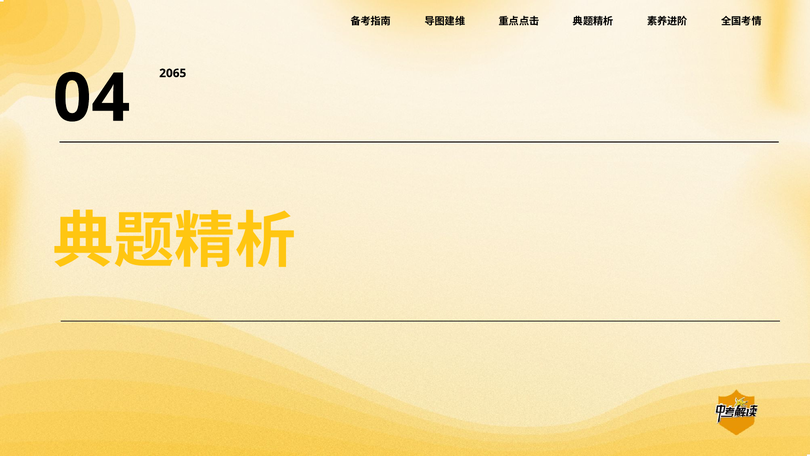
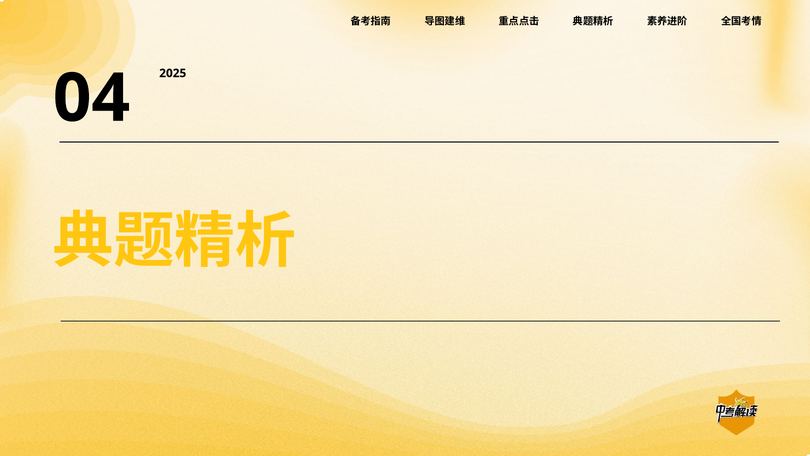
2065: 2065 -> 2025 (173, 73)
